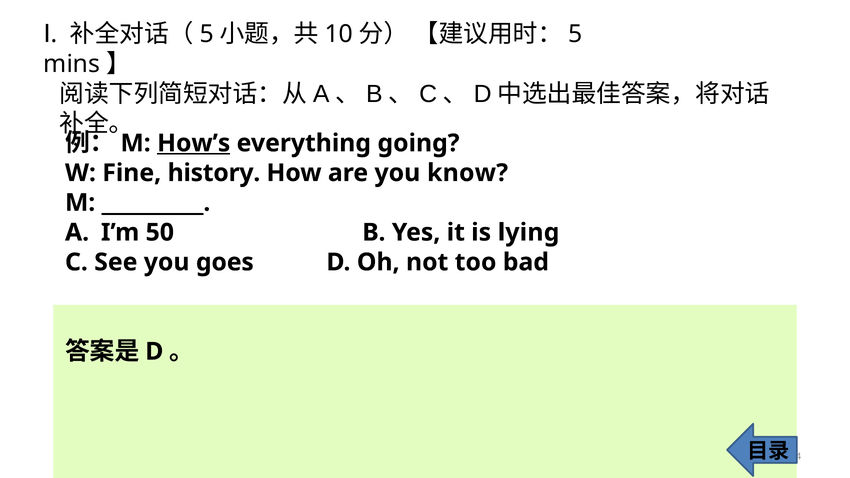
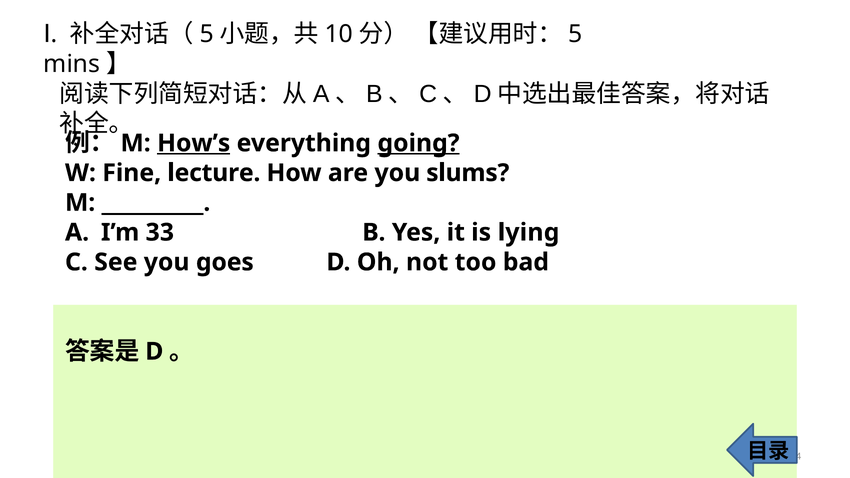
going underline: none -> present (418, 143)
history: history -> lecture (214, 173)
know: know -> slums (468, 173)
50: 50 -> 33 (160, 232)
